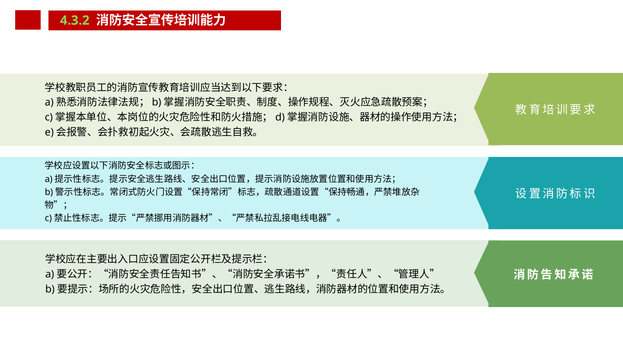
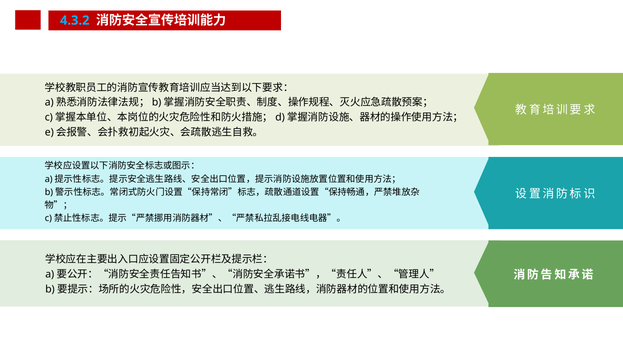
4.3.2 colour: light green -> light blue (75, 20)
